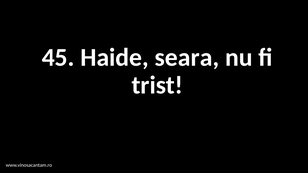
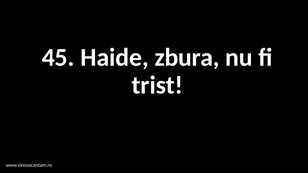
seara: seara -> zbura (187, 58)
